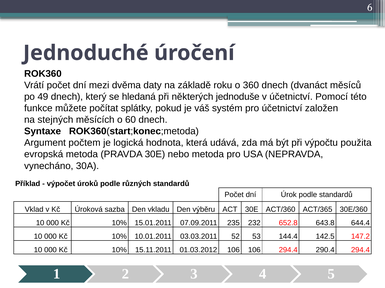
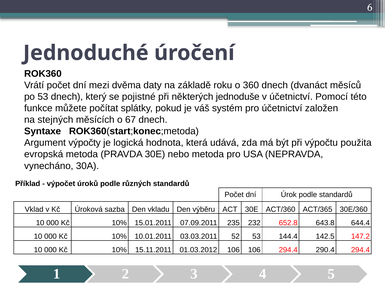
po 49: 49 -> 53 (43, 97)
hledaná: hledaná -> pojistné (139, 97)
60: 60 -> 67 (131, 120)
počtem: počtem -> výpočty (85, 143)
